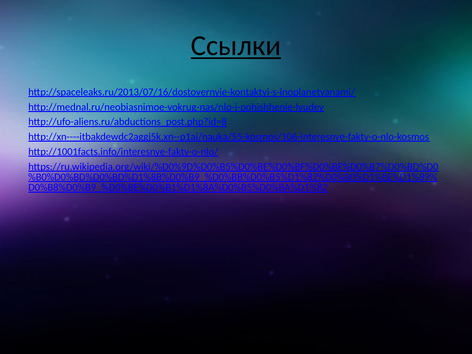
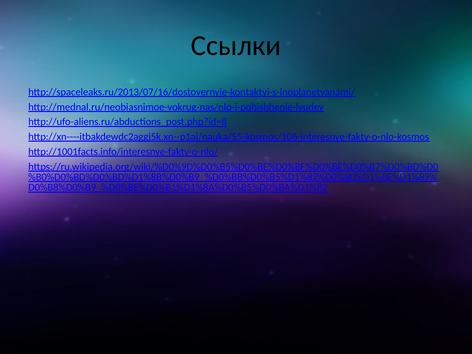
Ссылки underline: present -> none (236, 46)
